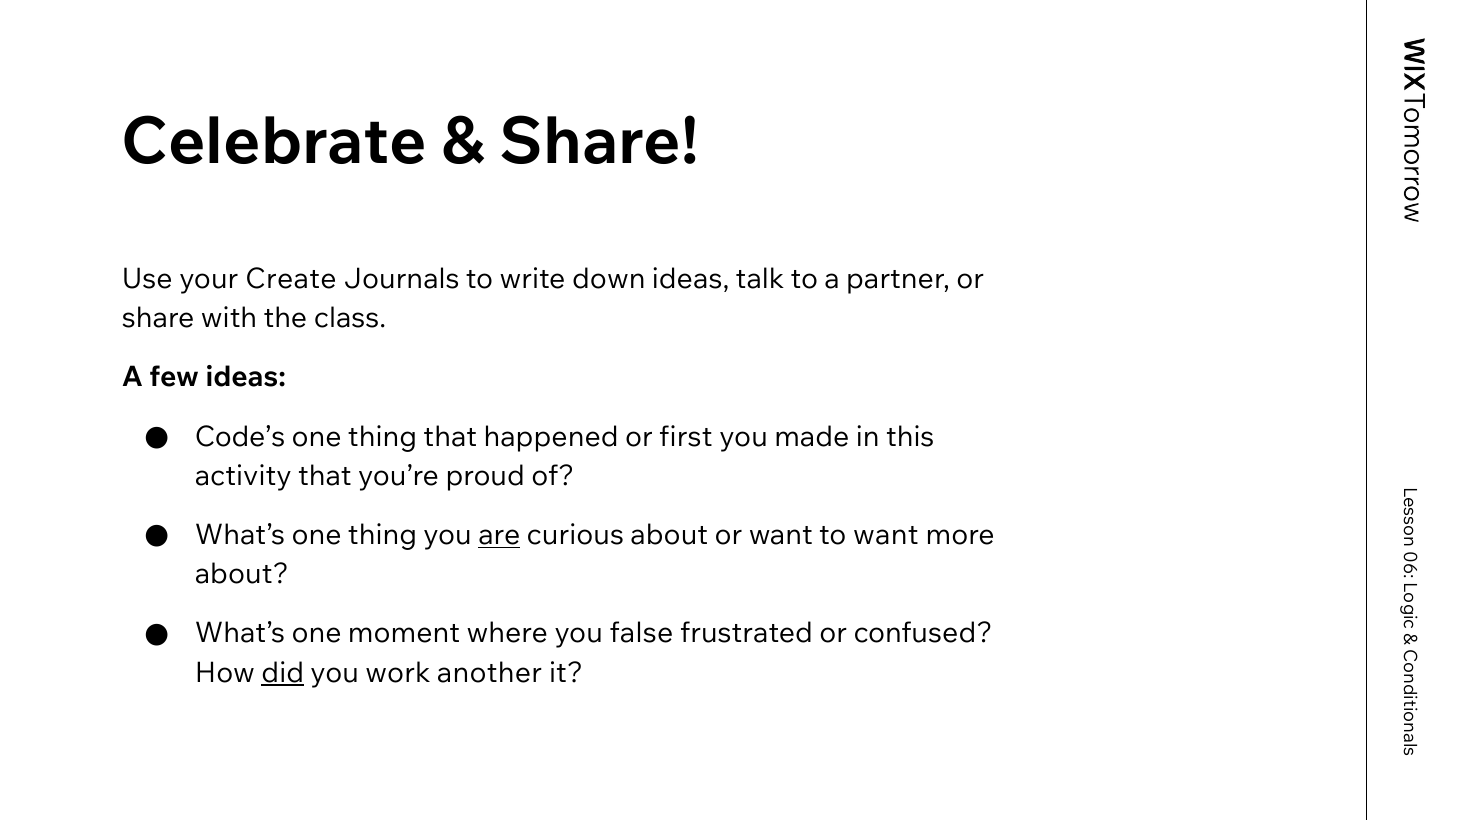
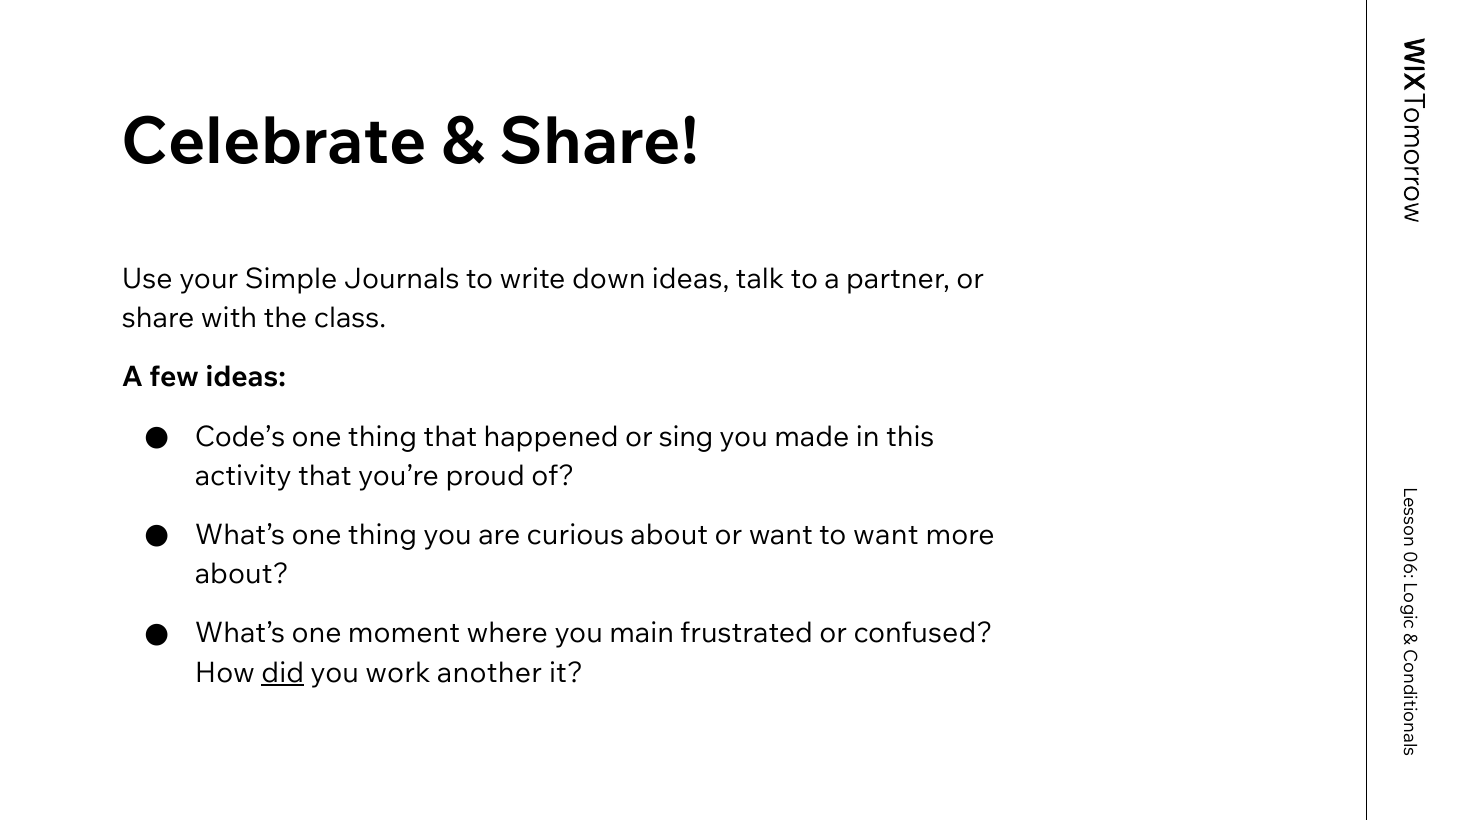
Create: Create -> Simple (291, 279)
first: first -> sing (686, 437)
are underline: present -> none (499, 535)
false: false -> main (642, 634)
